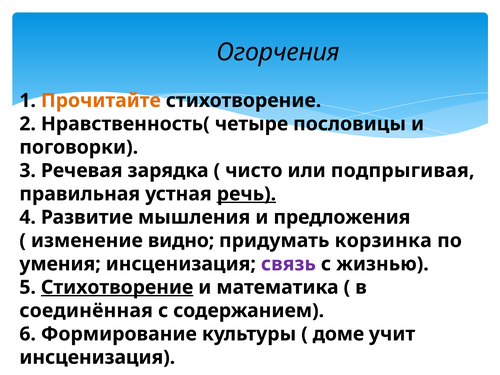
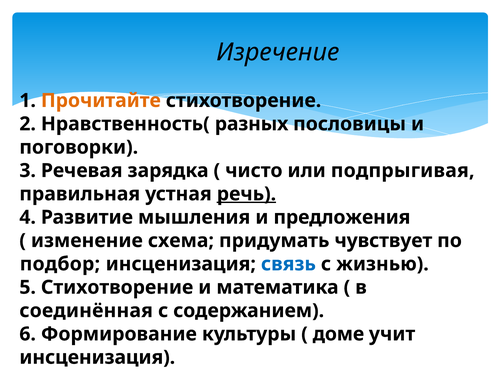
Огорчения: Огорчения -> Изречение (278, 52)
четыре: четыре -> разных (252, 124)
видно: видно -> схема (181, 241)
корзинка: корзинка -> чувствует (383, 241)
умения: умения -> подбор (60, 264)
связь colour: purple -> blue (288, 264)
Стихотворение underline: present -> none (117, 287)
